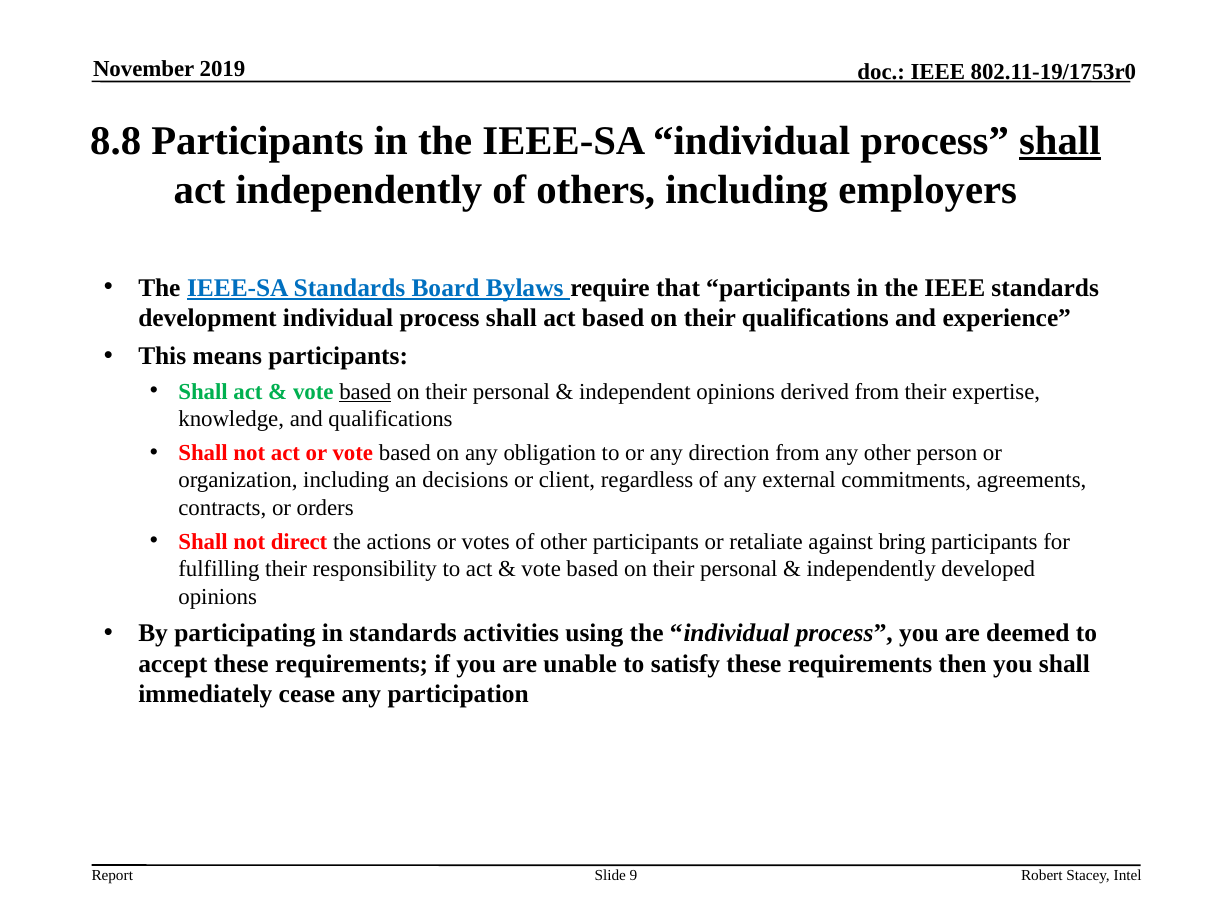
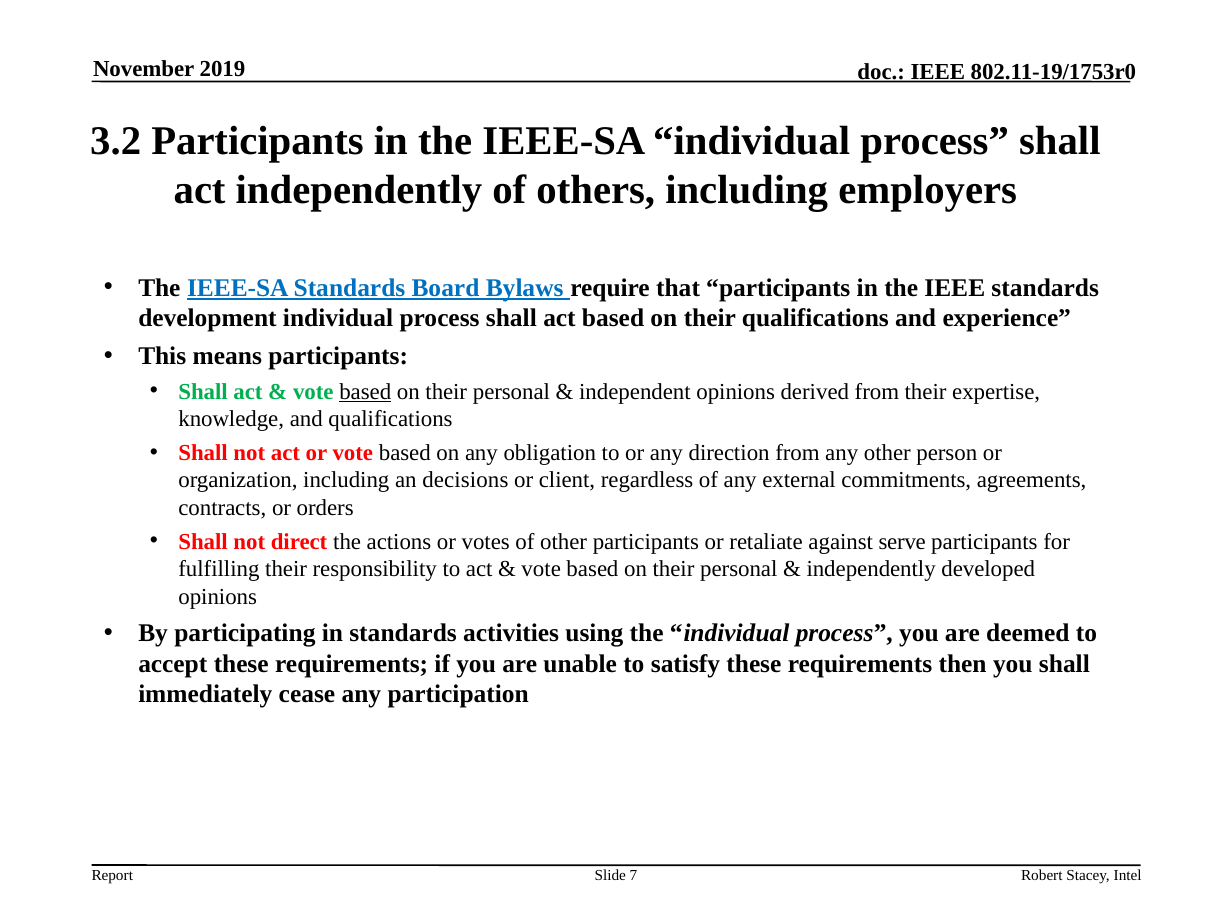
8.8: 8.8 -> 3.2 (116, 141)
shall underline: present -> none (1060, 141)
bring: bring -> serve (902, 542)
9: 9 -> 7 (633, 876)
